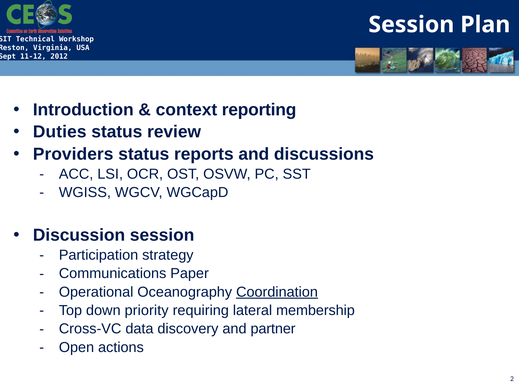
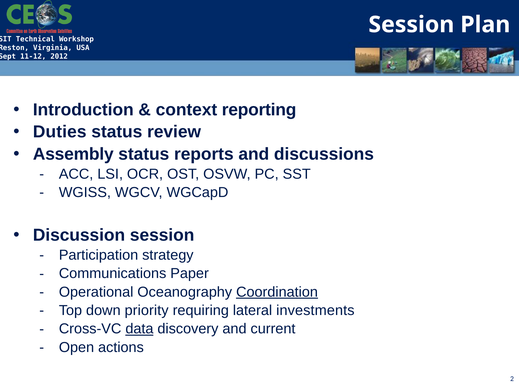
Providers: Providers -> Assembly (73, 154)
membership: membership -> investments (315, 311)
data underline: none -> present (139, 329)
partner: partner -> current (273, 329)
